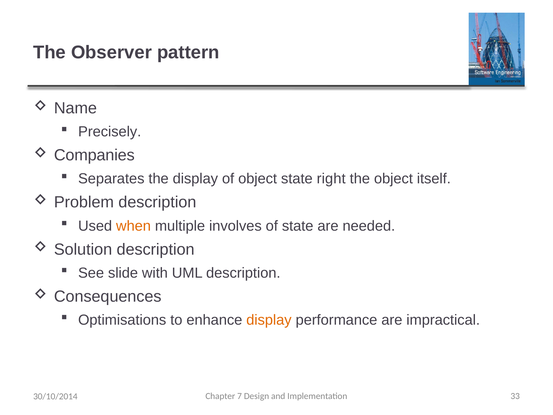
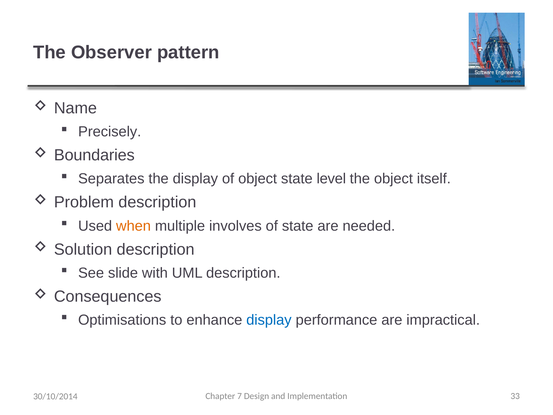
Companies: Companies -> Boundaries (94, 155)
right: right -> level (331, 179)
display colour: orange -> blue (269, 320)
